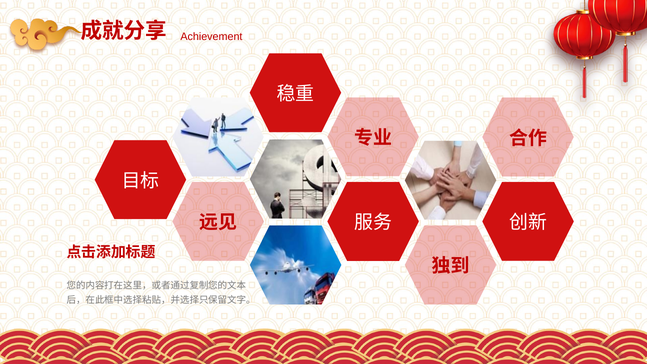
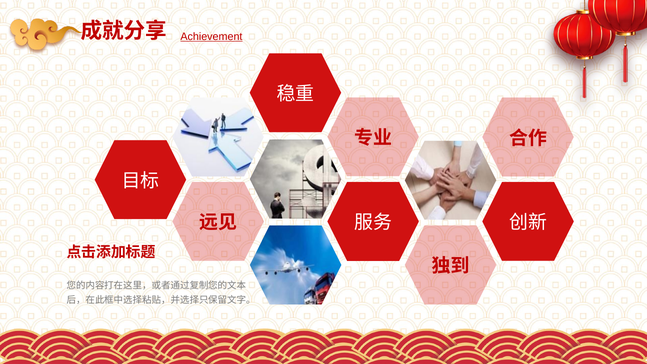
Achievement underline: none -> present (211, 37)
